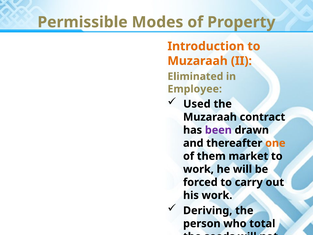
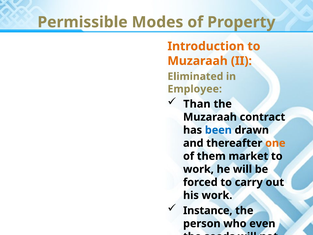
Used: Used -> Than (197, 104)
been colour: purple -> blue (218, 130)
Deriving: Deriving -> Instance (208, 210)
total: total -> even (262, 223)
